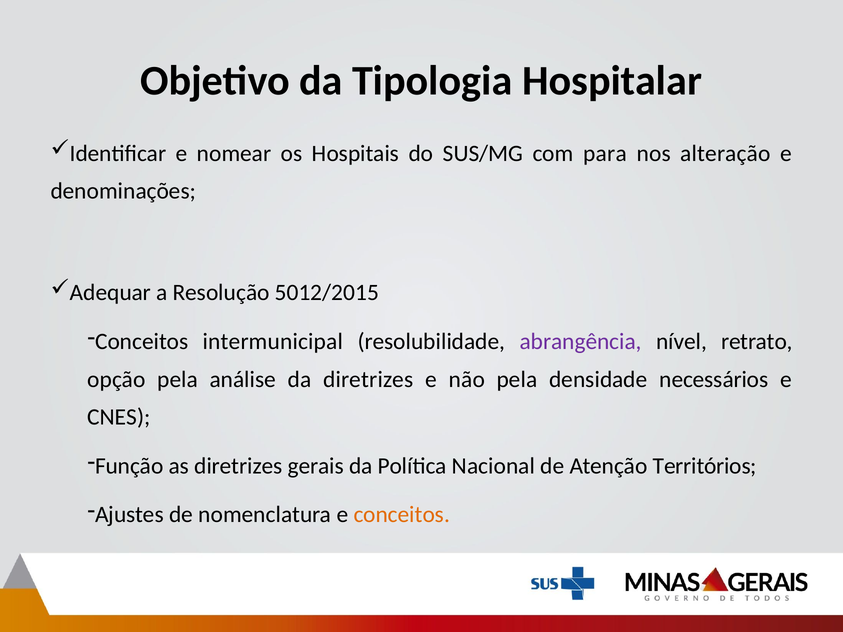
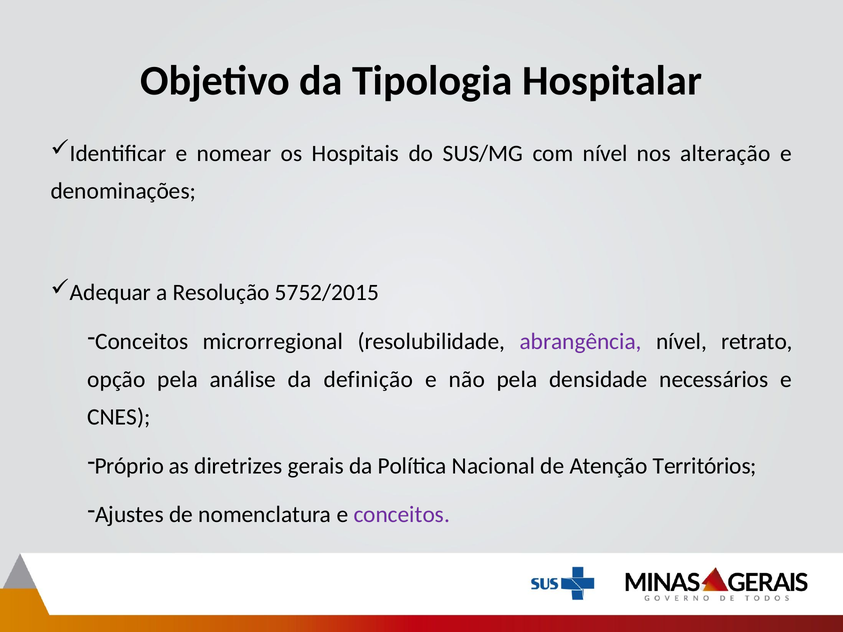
com para: para -> nível (605, 153)
5012/2015: 5012/2015 -> 5752/2015 (327, 293)
intermunicipal: intermunicipal -> microrregional (273, 342)
da diretrizes: diretrizes -> definição (368, 379)
Função: Função -> Próprio (129, 466)
conceitos colour: orange -> purple (402, 515)
